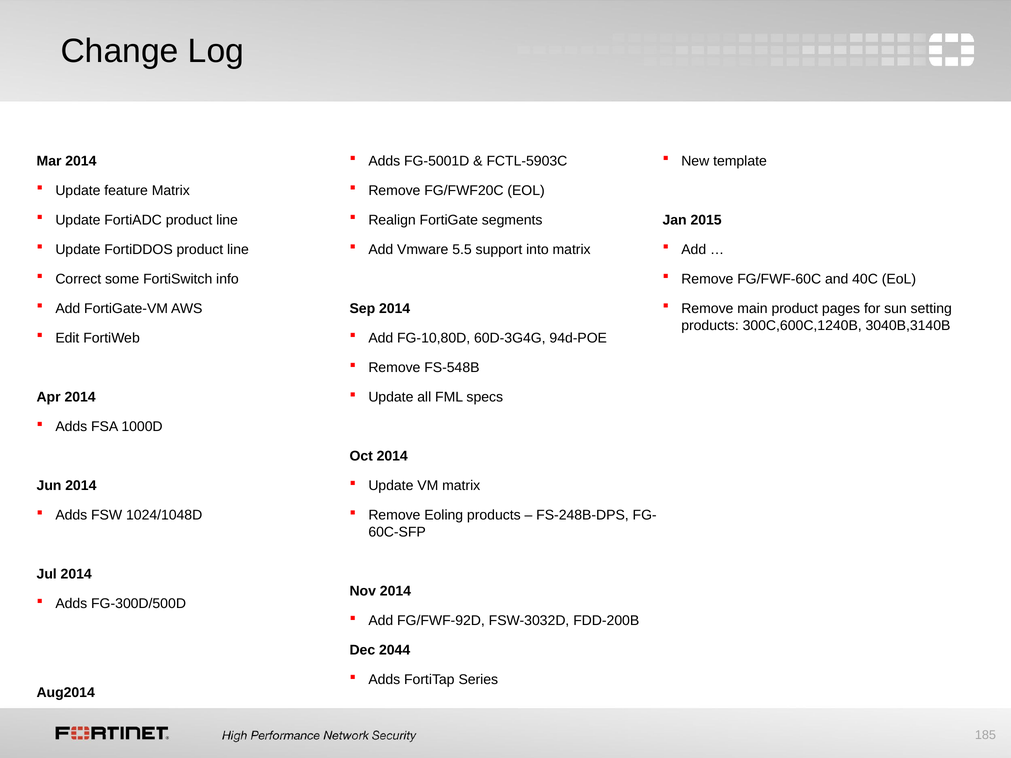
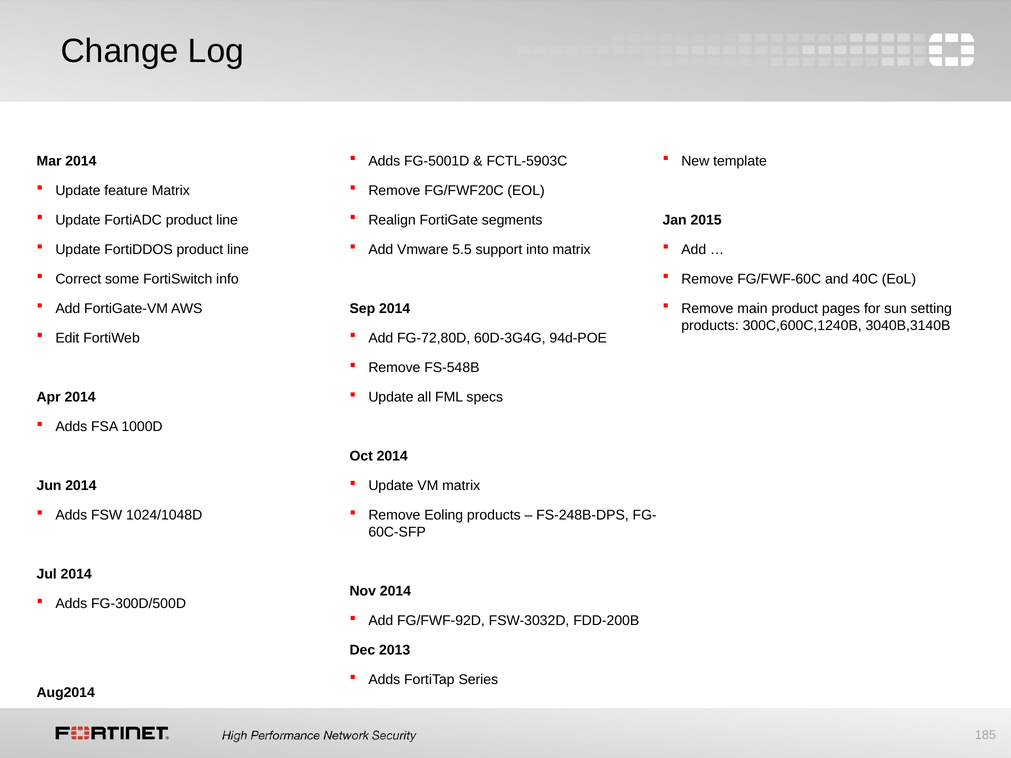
FG-10,80D: FG-10,80D -> FG-72,80D (434, 338)
2044: 2044 -> 2013 (395, 650)
